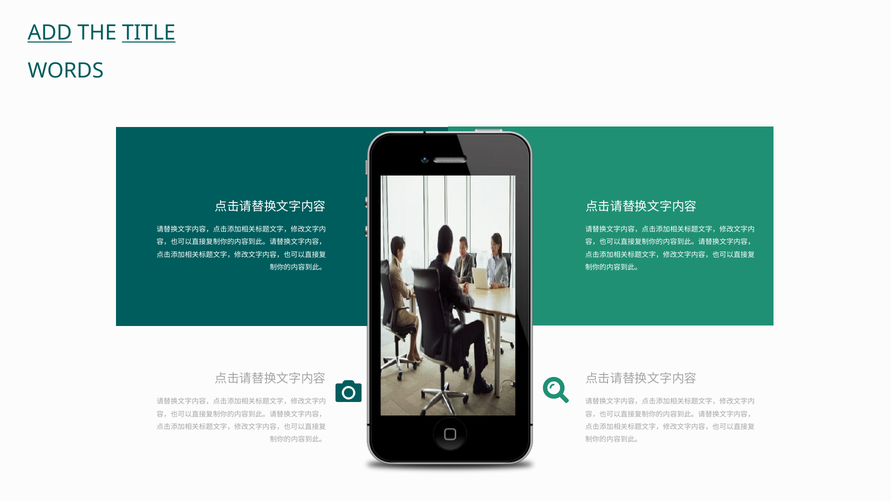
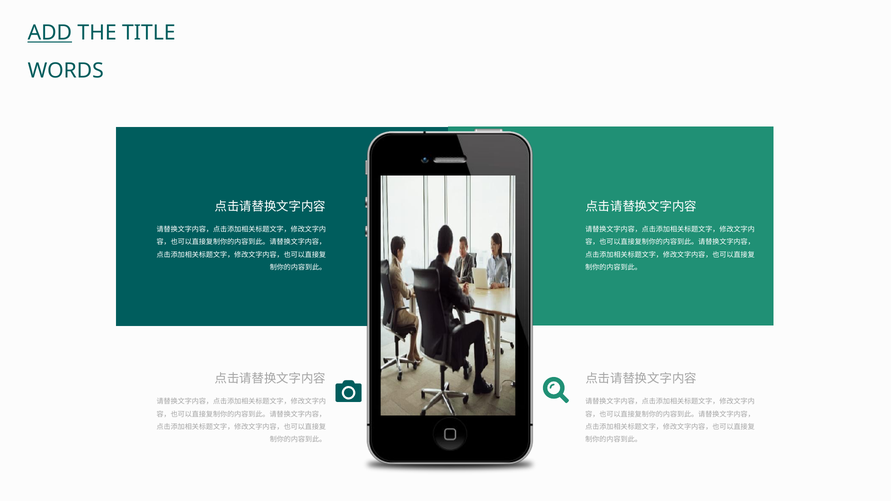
TITLE underline: present -> none (149, 33)
